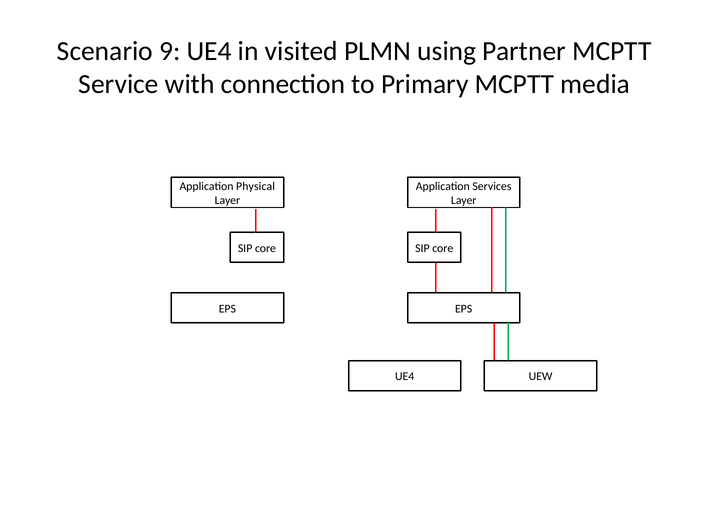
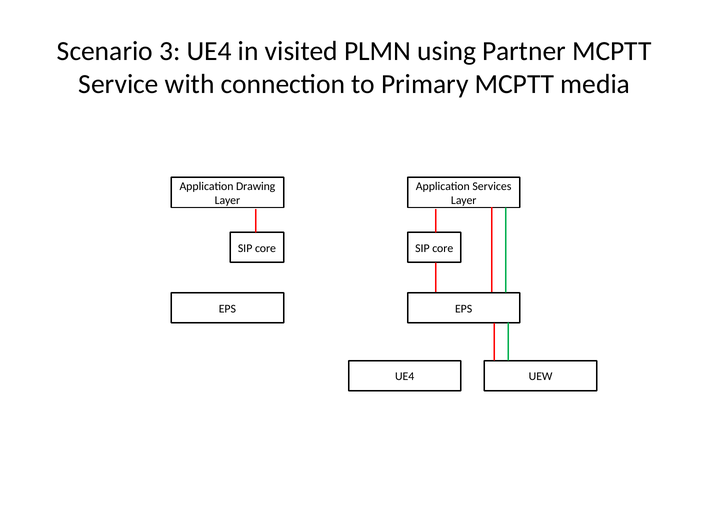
9: 9 -> 3 (170, 51)
Physical: Physical -> Drawing (256, 186)
